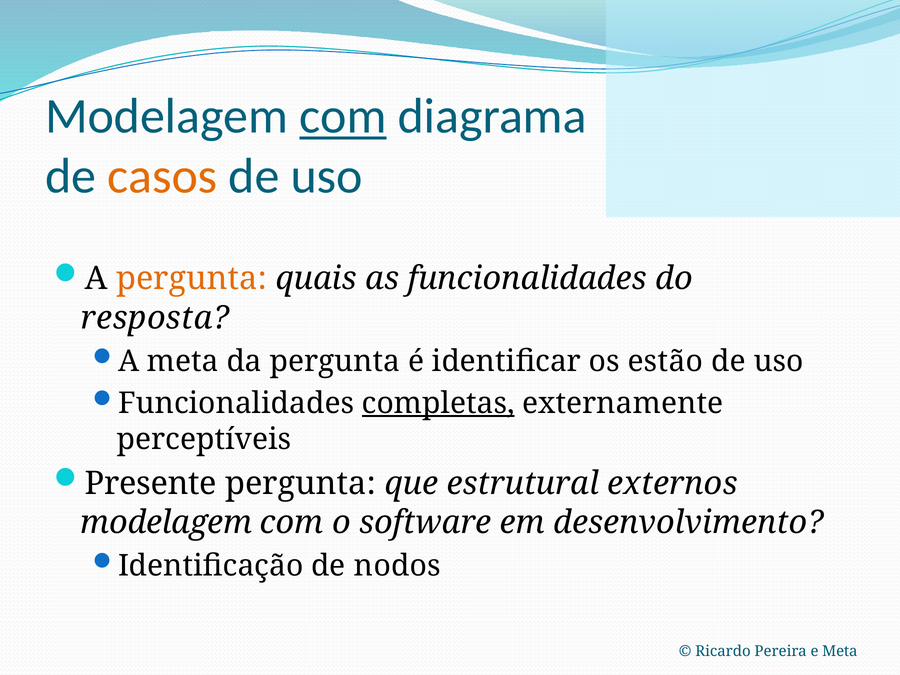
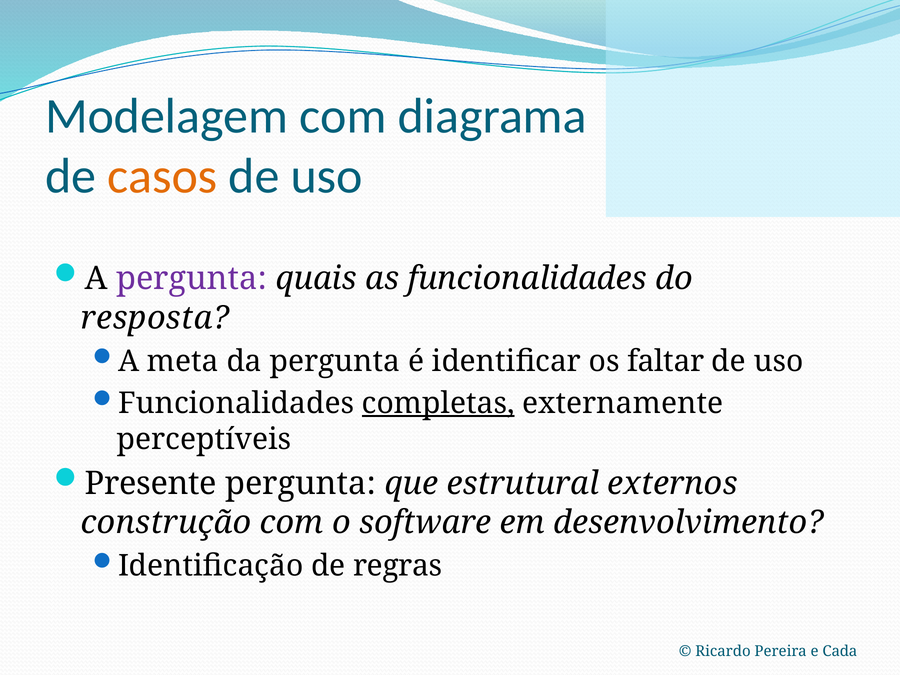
com underline: present -> none (343, 116)
pergunta colour: orange -> purple (191, 279)
estão: estão -> faltar (666, 361)
modelagem: modelagem -> construção (166, 522)
nodos: nodos -> regras (398, 566)
e Meta: Meta -> Cada (840, 651)
